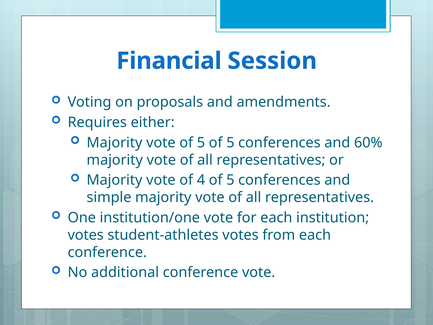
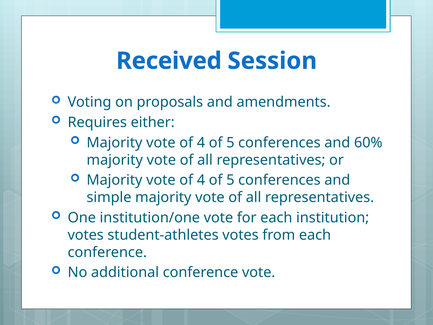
Financial: Financial -> Received (169, 61)
5: 5 -> 4 (201, 142)
